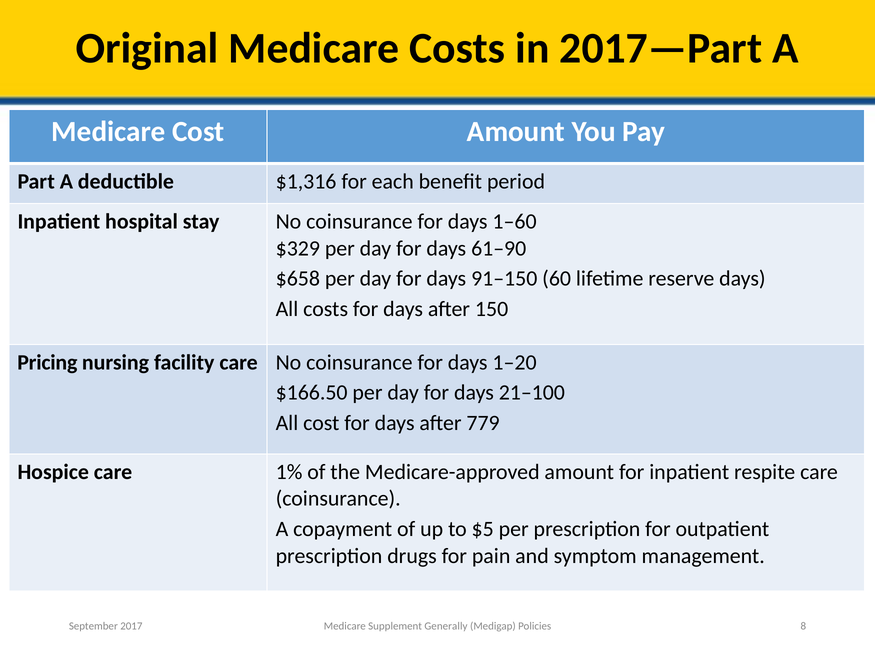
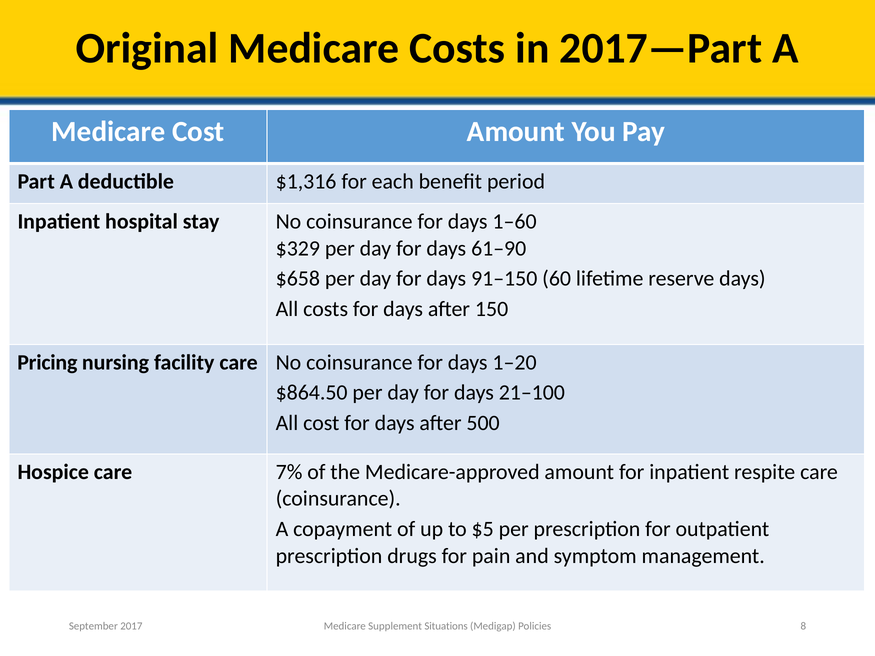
$166.50: $166.50 -> $864.50 (312, 393)
779: 779 -> 500 (483, 423)
1%: 1% -> 7% (289, 472)
Generally: Generally -> Situations (446, 626)
